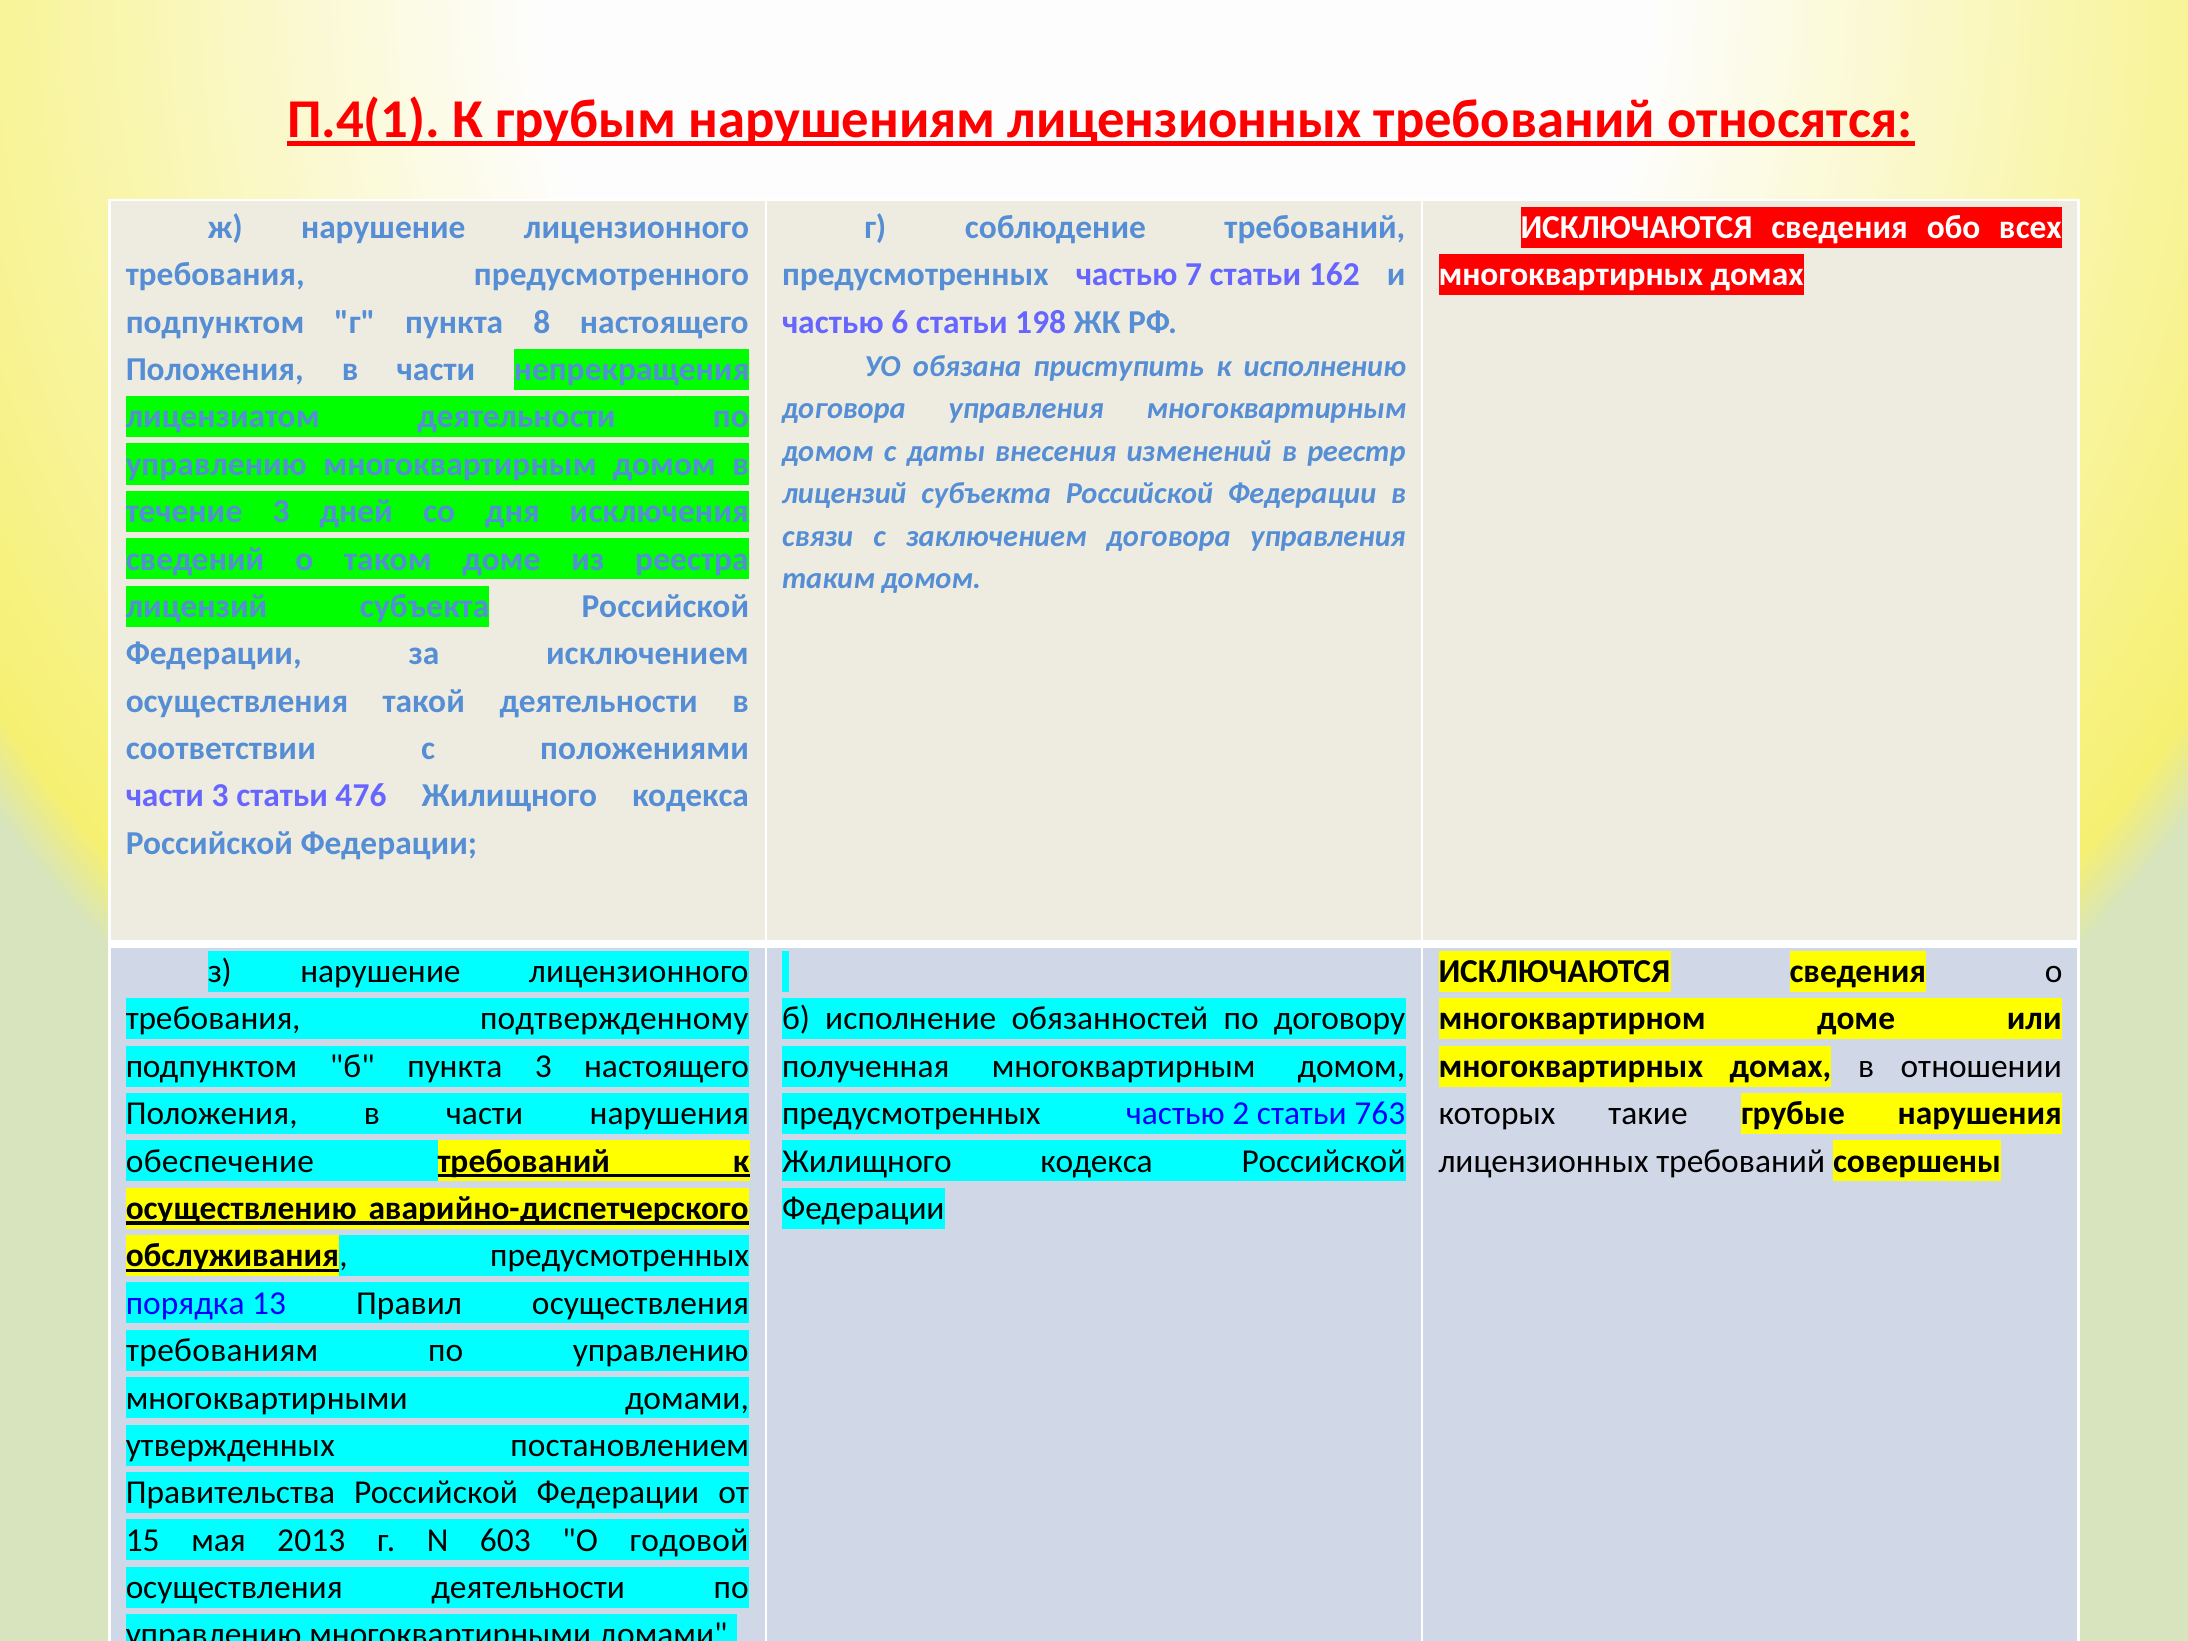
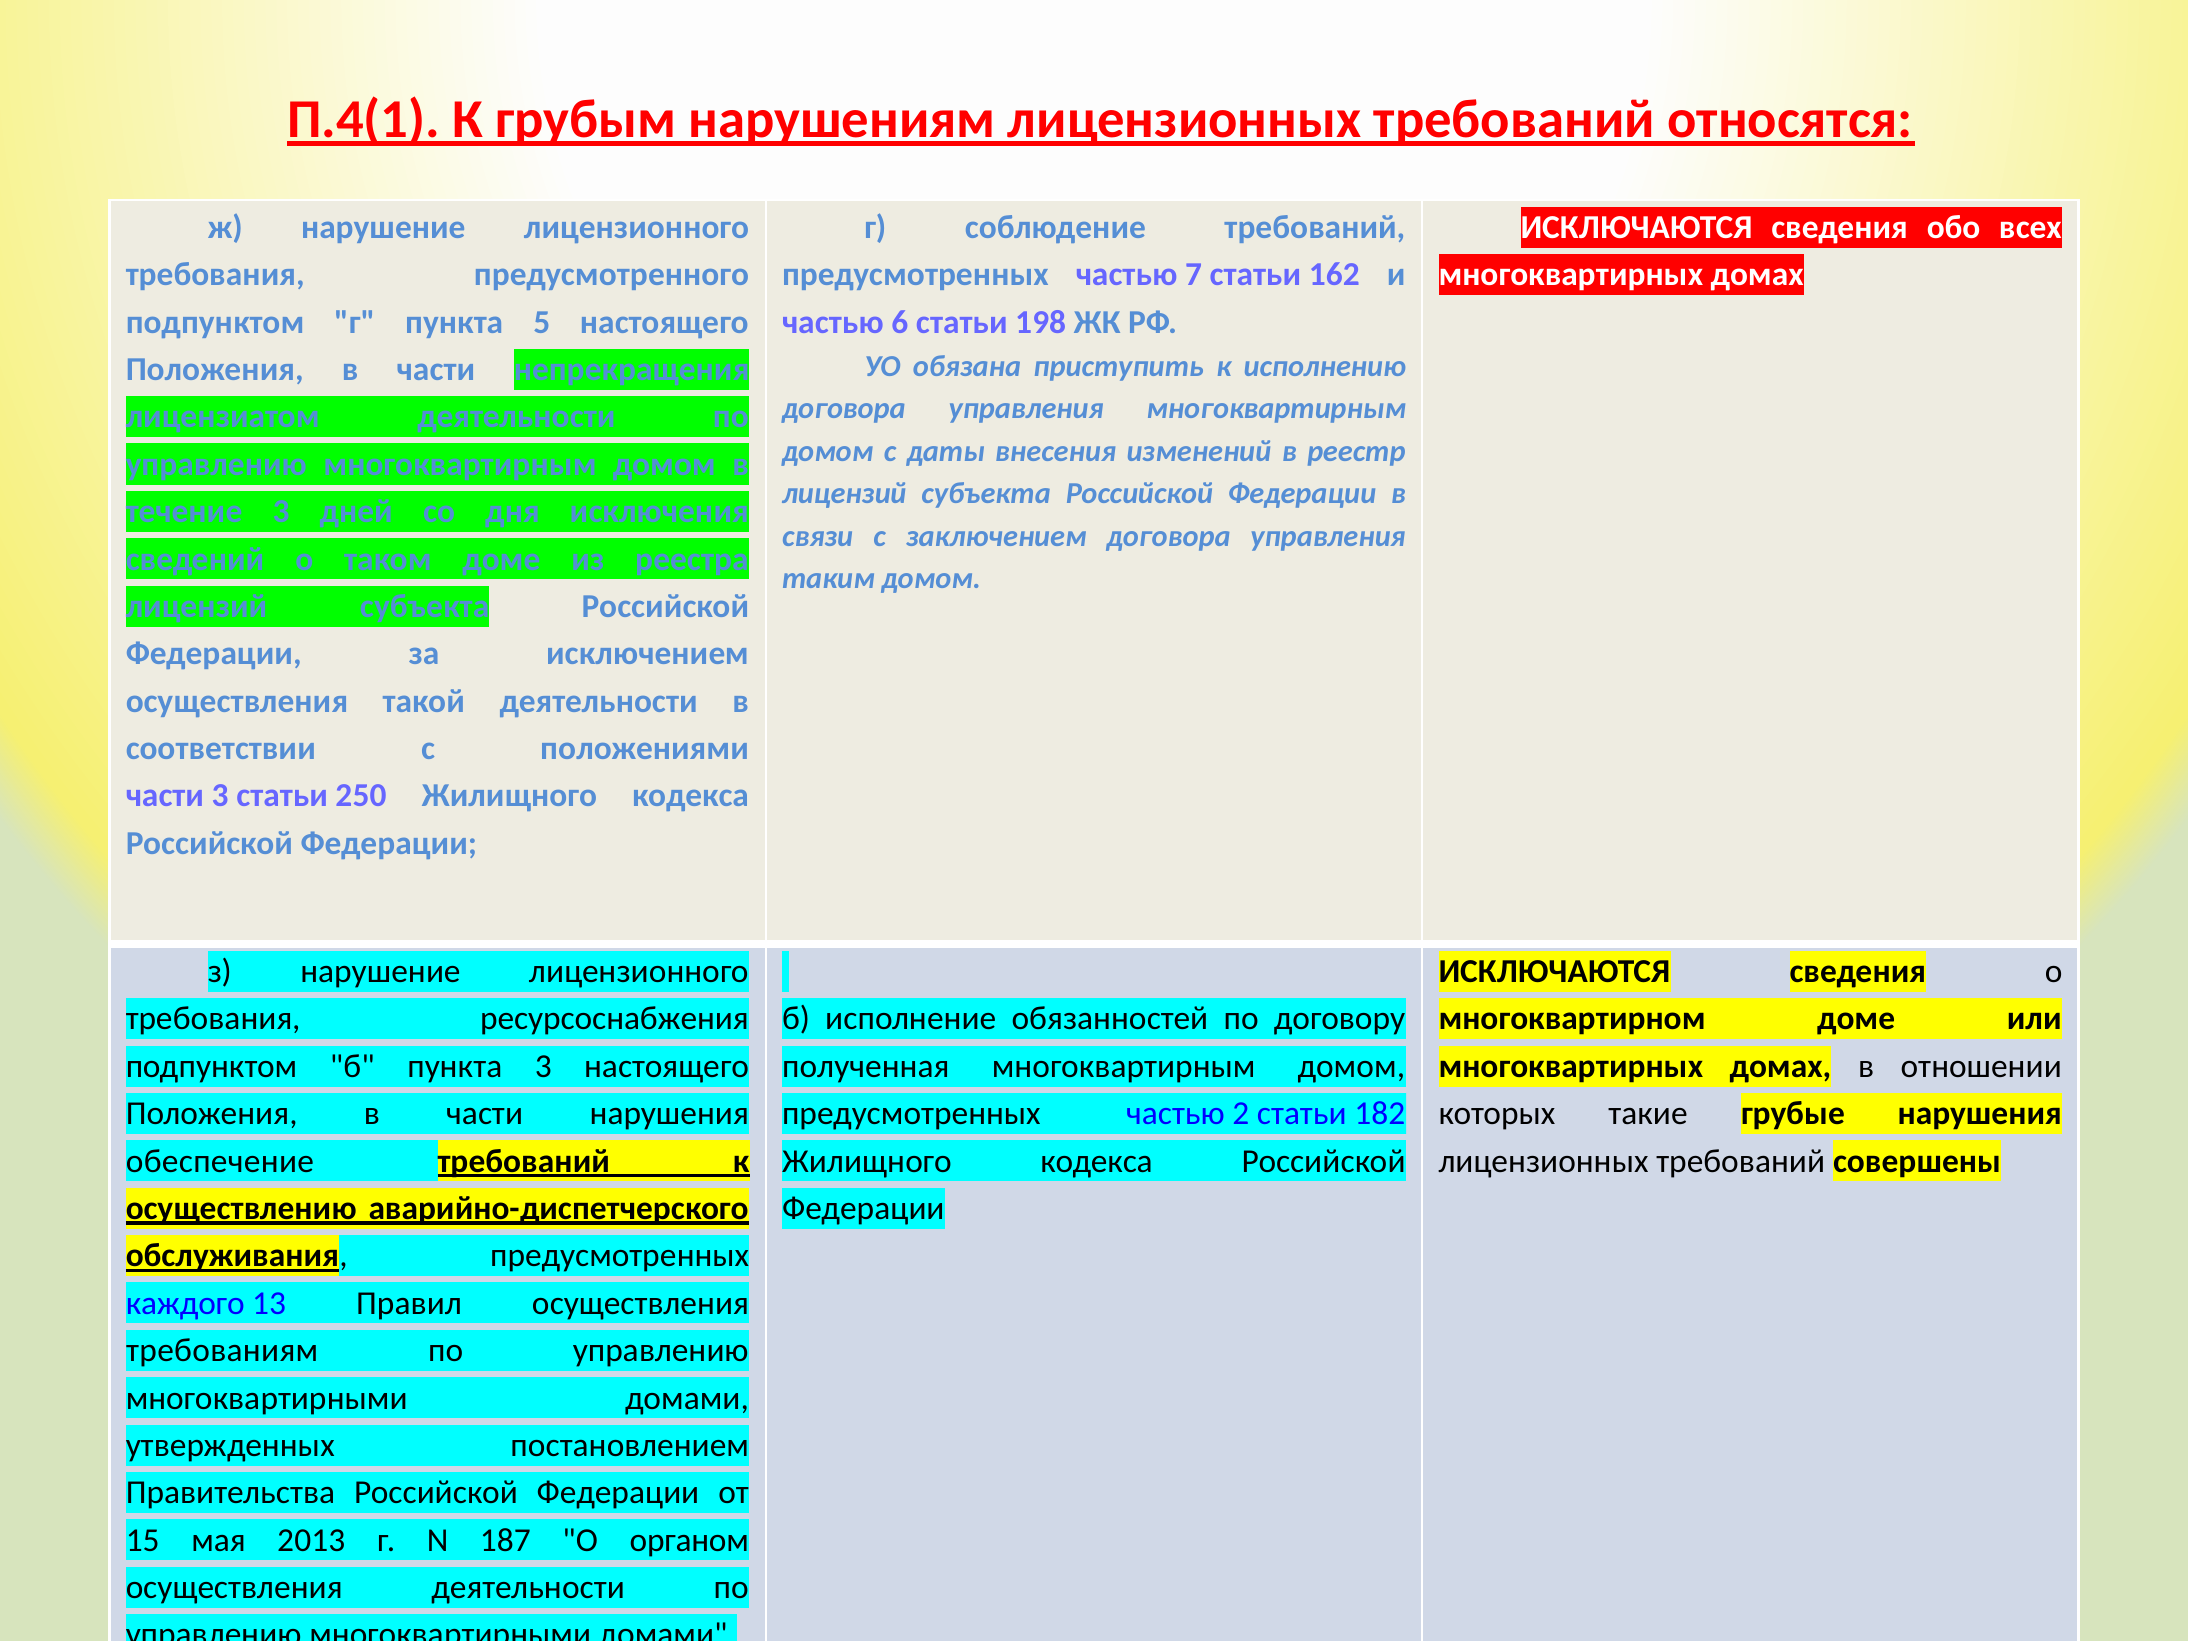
8: 8 -> 5 (542, 322)
476: 476 -> 250 (361, 796)
подтвержденному: подтвержденному -> ресурсоснабжения (614, 1019)
763: 763 -> 182 (1380, 1114)
порядка: порядка -> каждого (185, 1303)
603: 603 -> 187 (505, 1540)
годовой: годовой -> органом (689, 1540)
